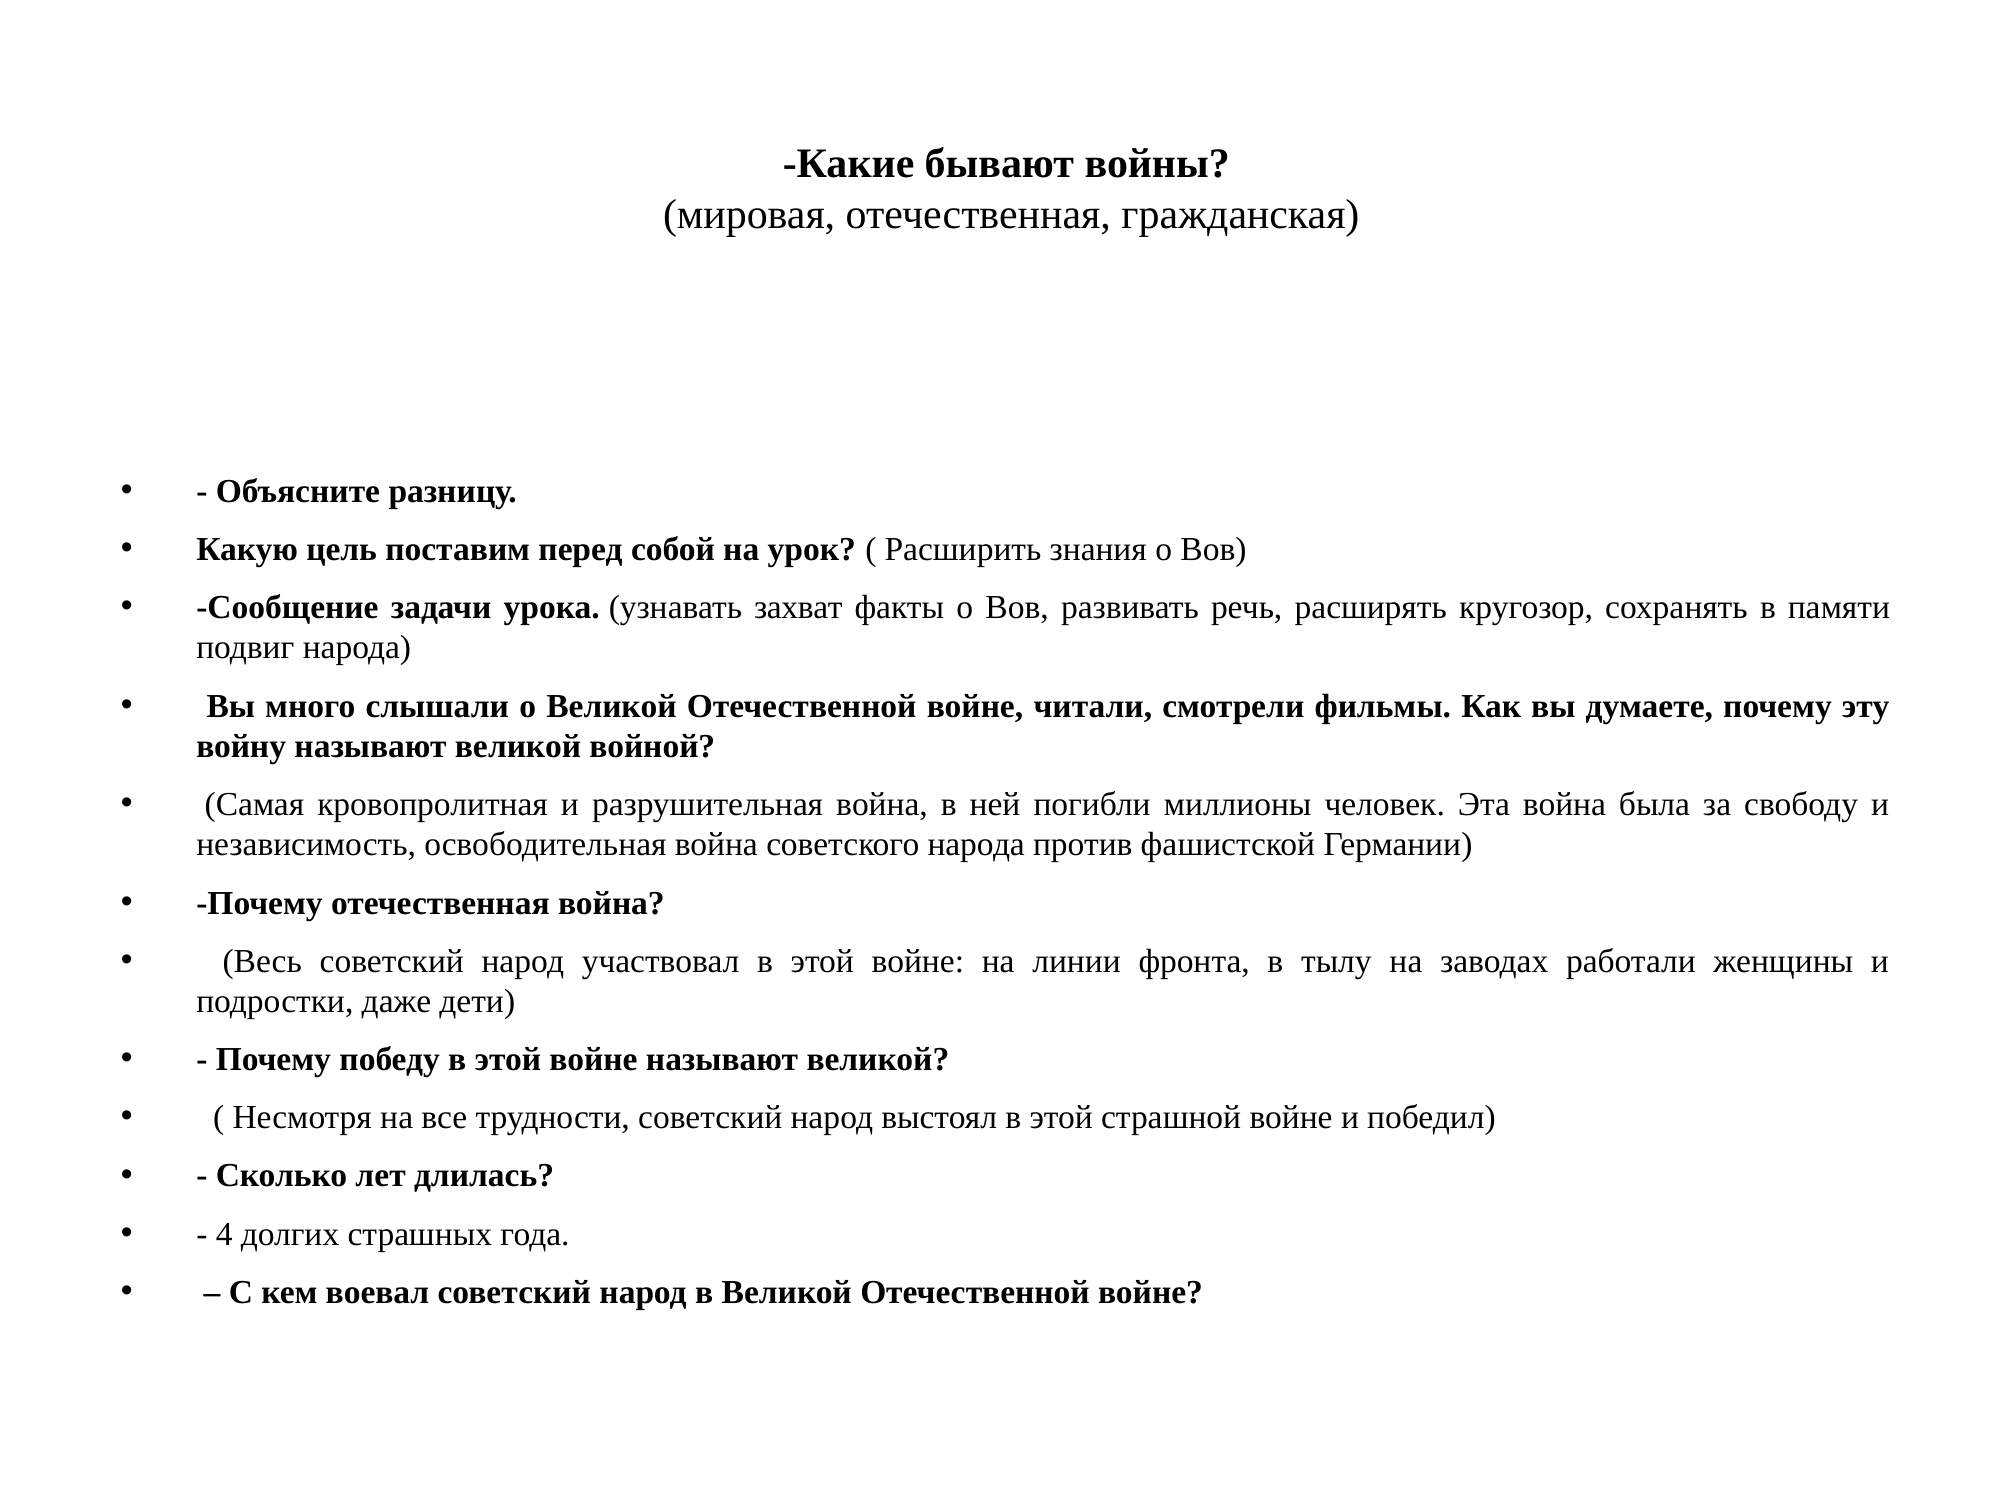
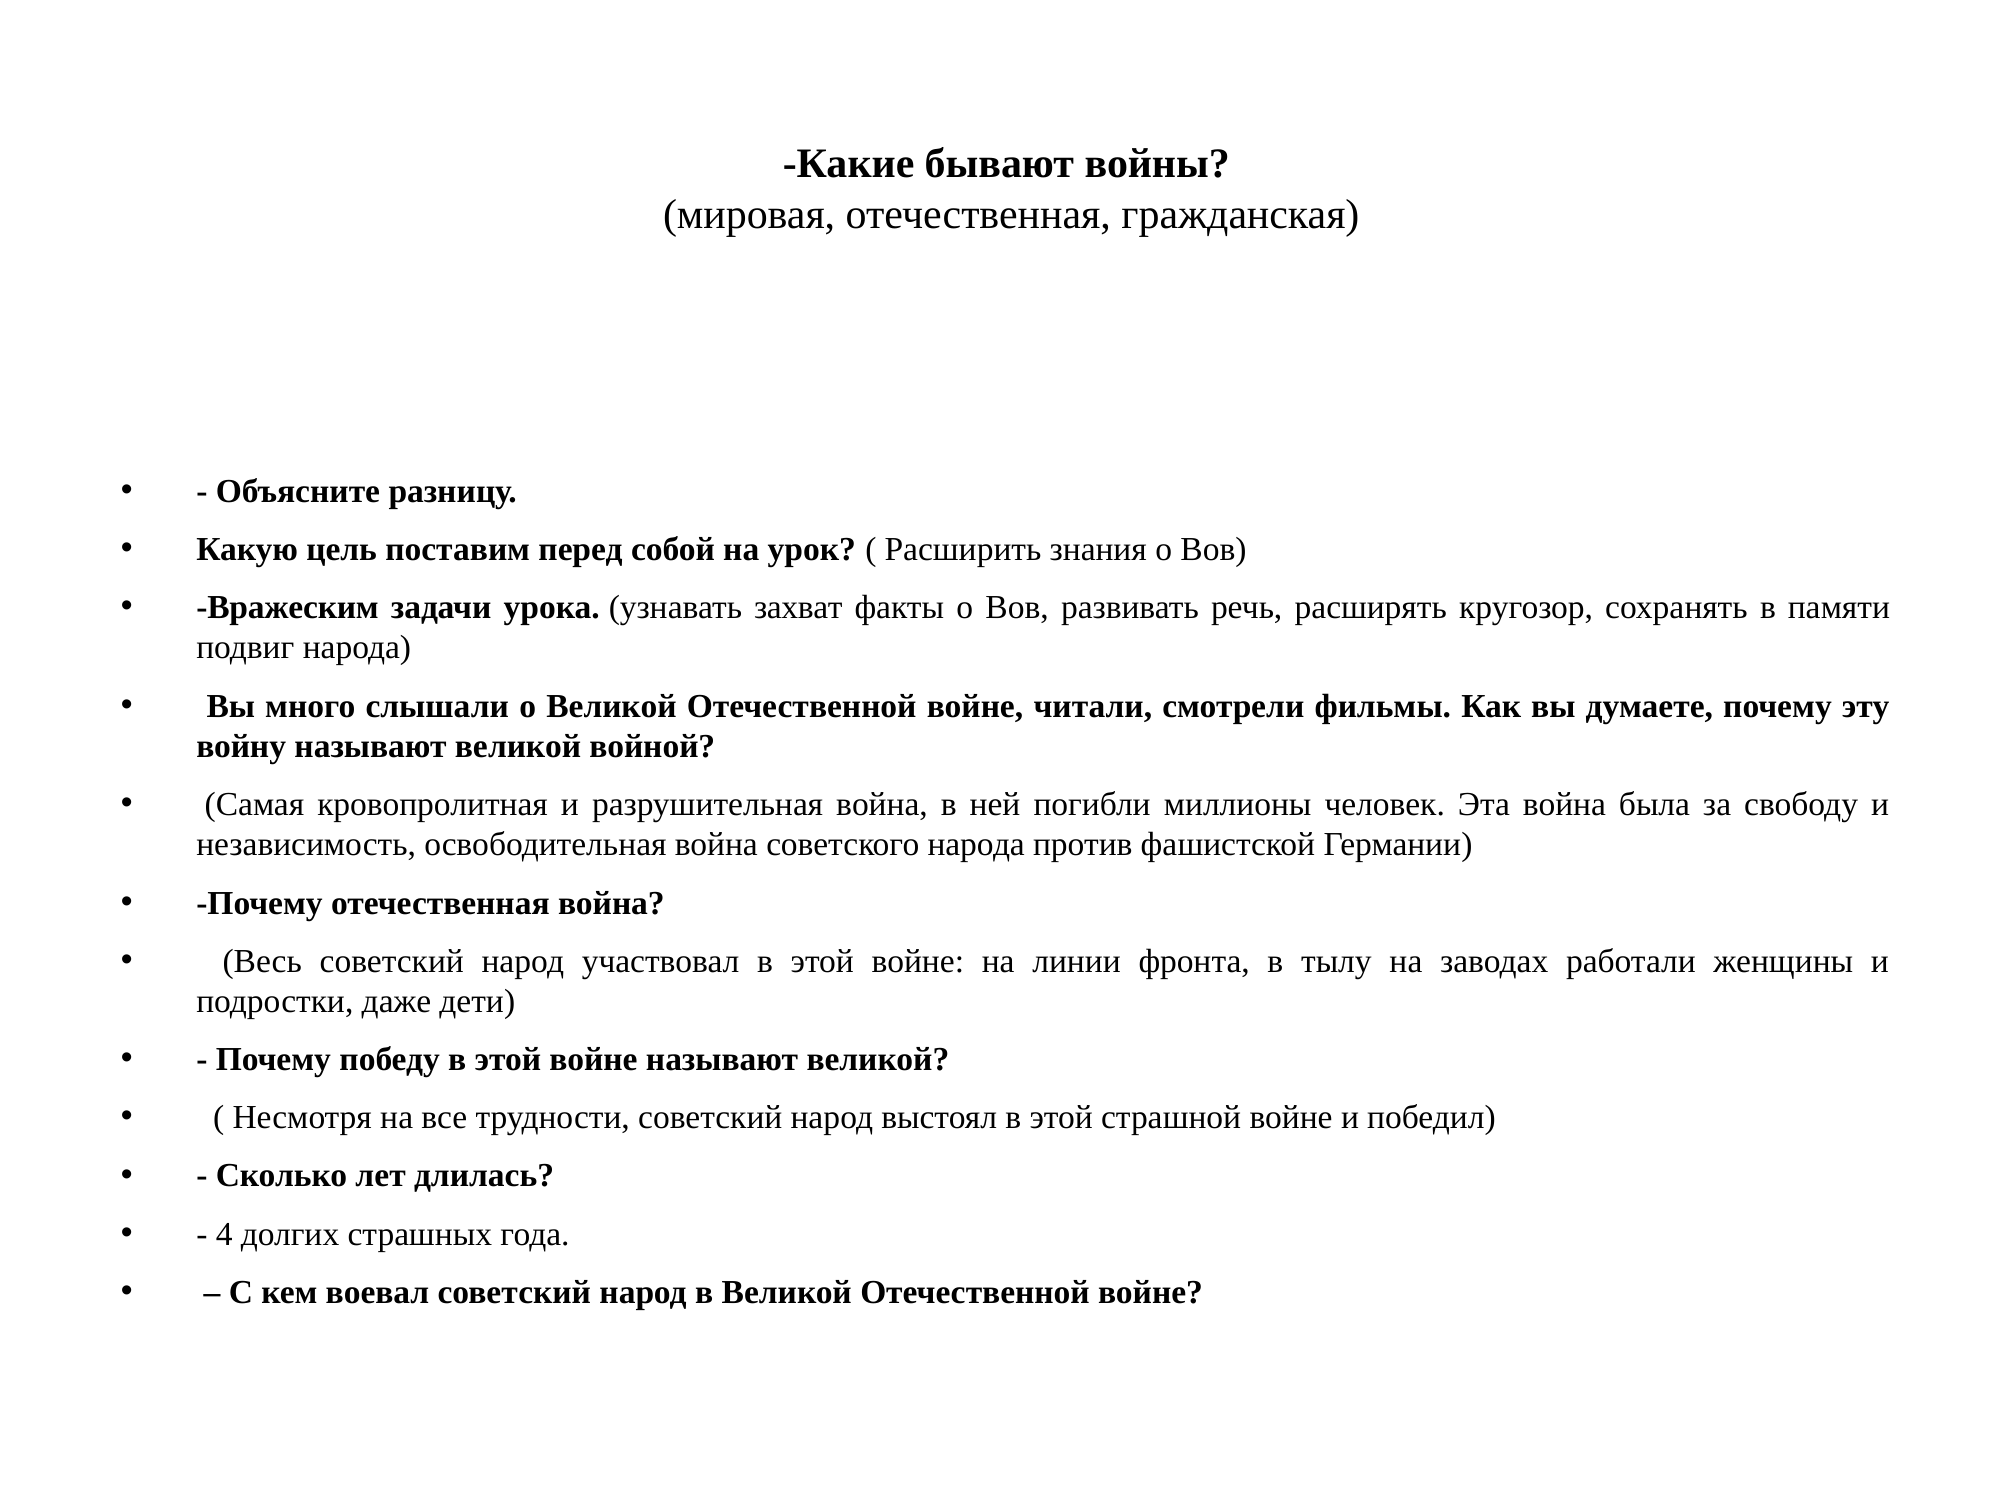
Сообщение: Сообщение -> Вражеским (288, 607)
